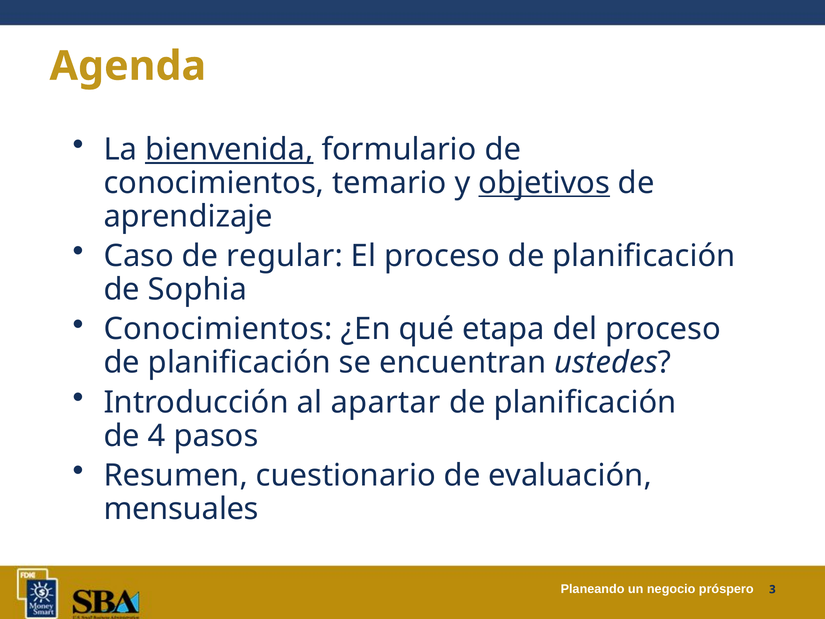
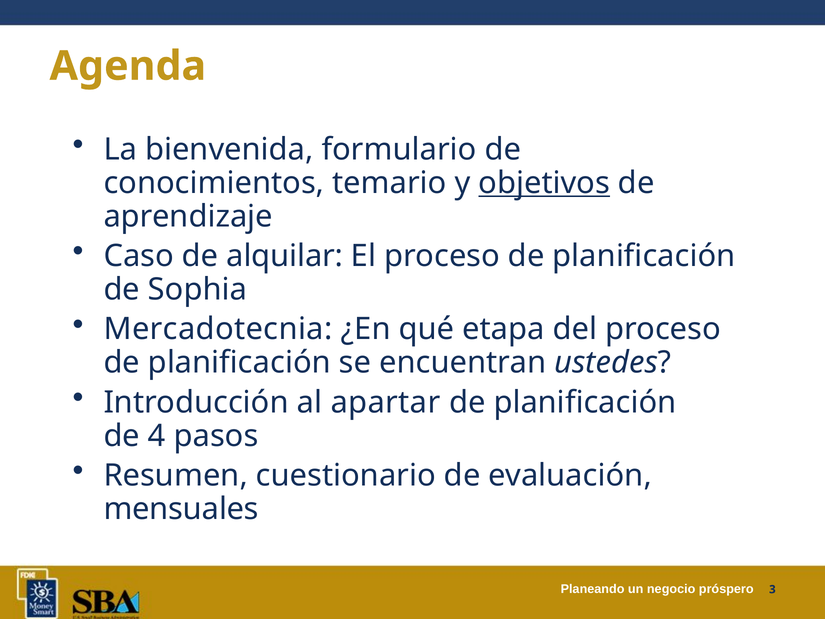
bienvenida underline: present -> none (229, 149)
regular: regular -> alquilar (285, 256)
Conocimientos: Conocimientos -> Mercadotecnia (218, 329)
